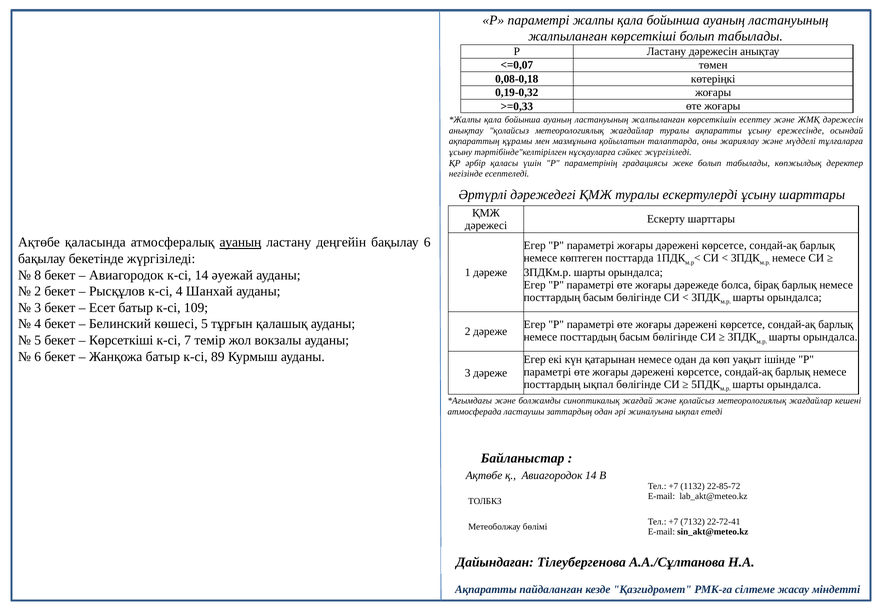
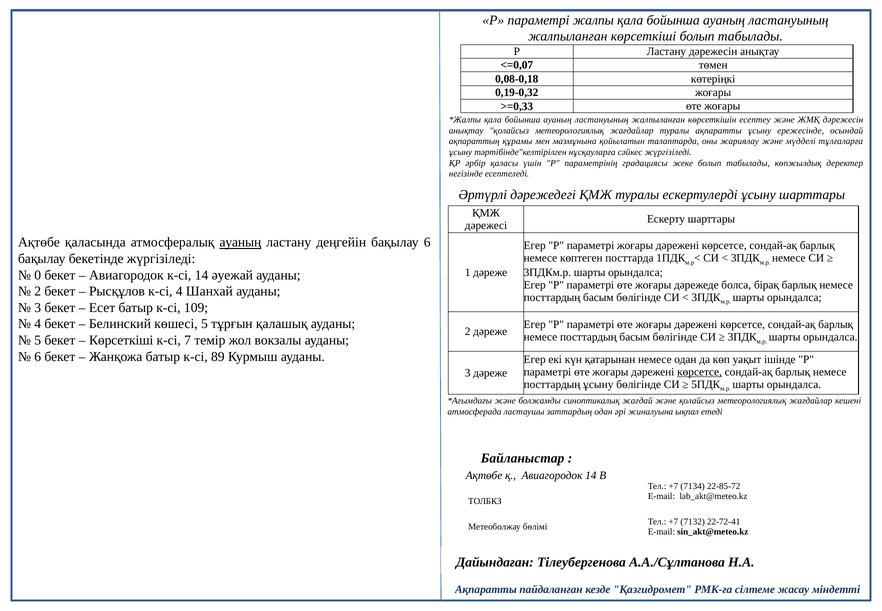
8: 8 -> 0 (38, 275)
көрсетсе underline: none -> present (700, 372)
посттардың ықпал: ықпал -> ұсыну (598, 384)
1132: 1132 -> 7134 (693, 486)
